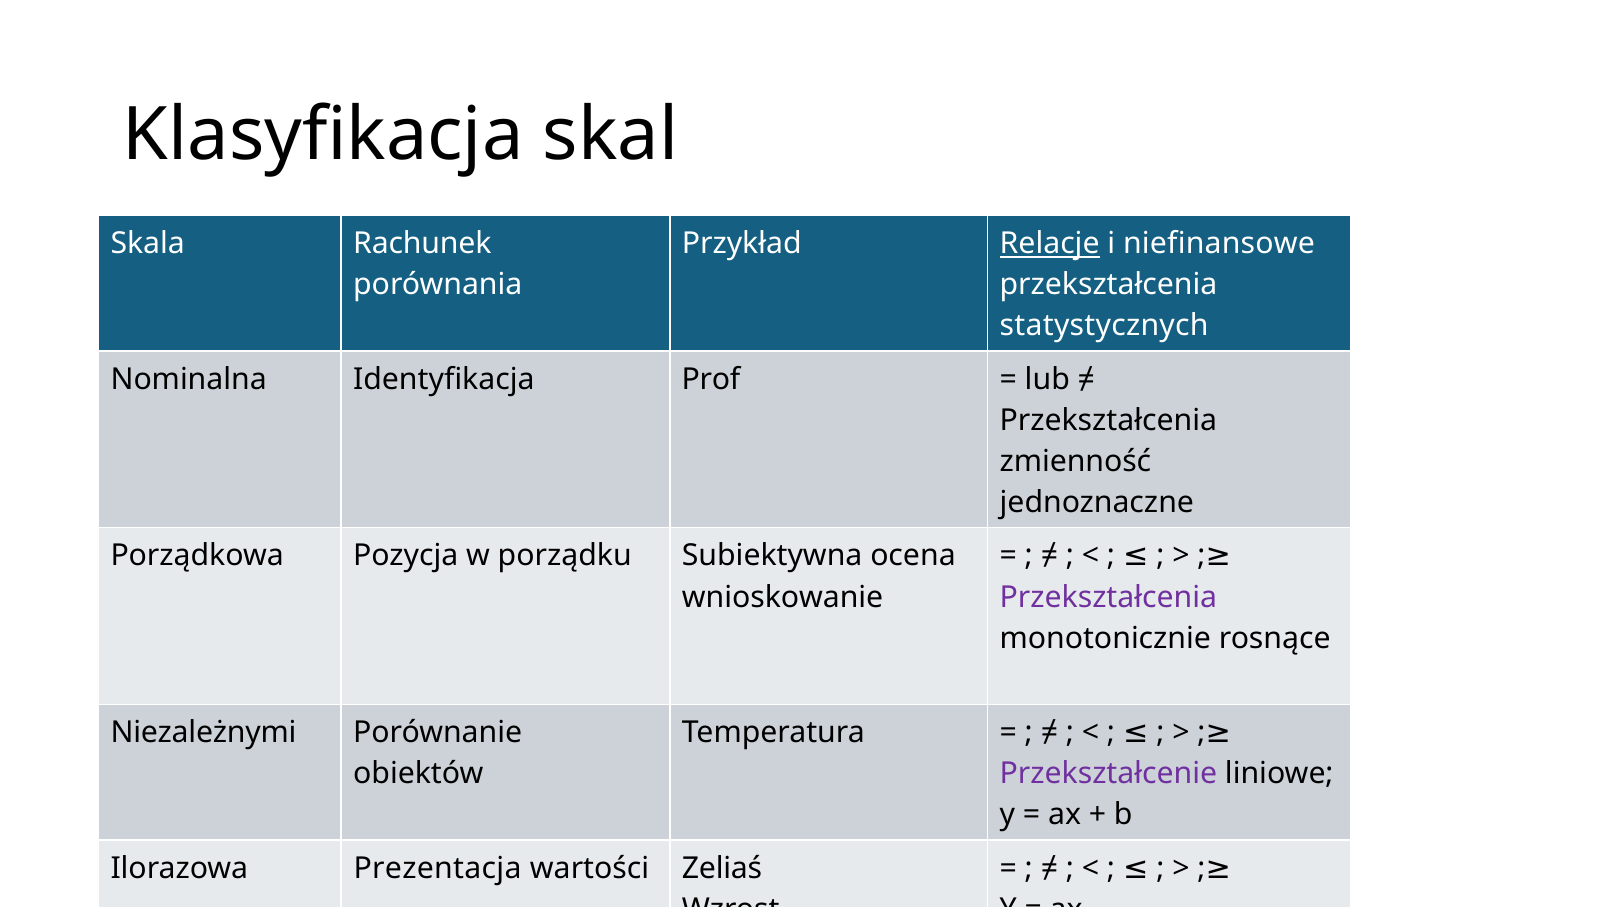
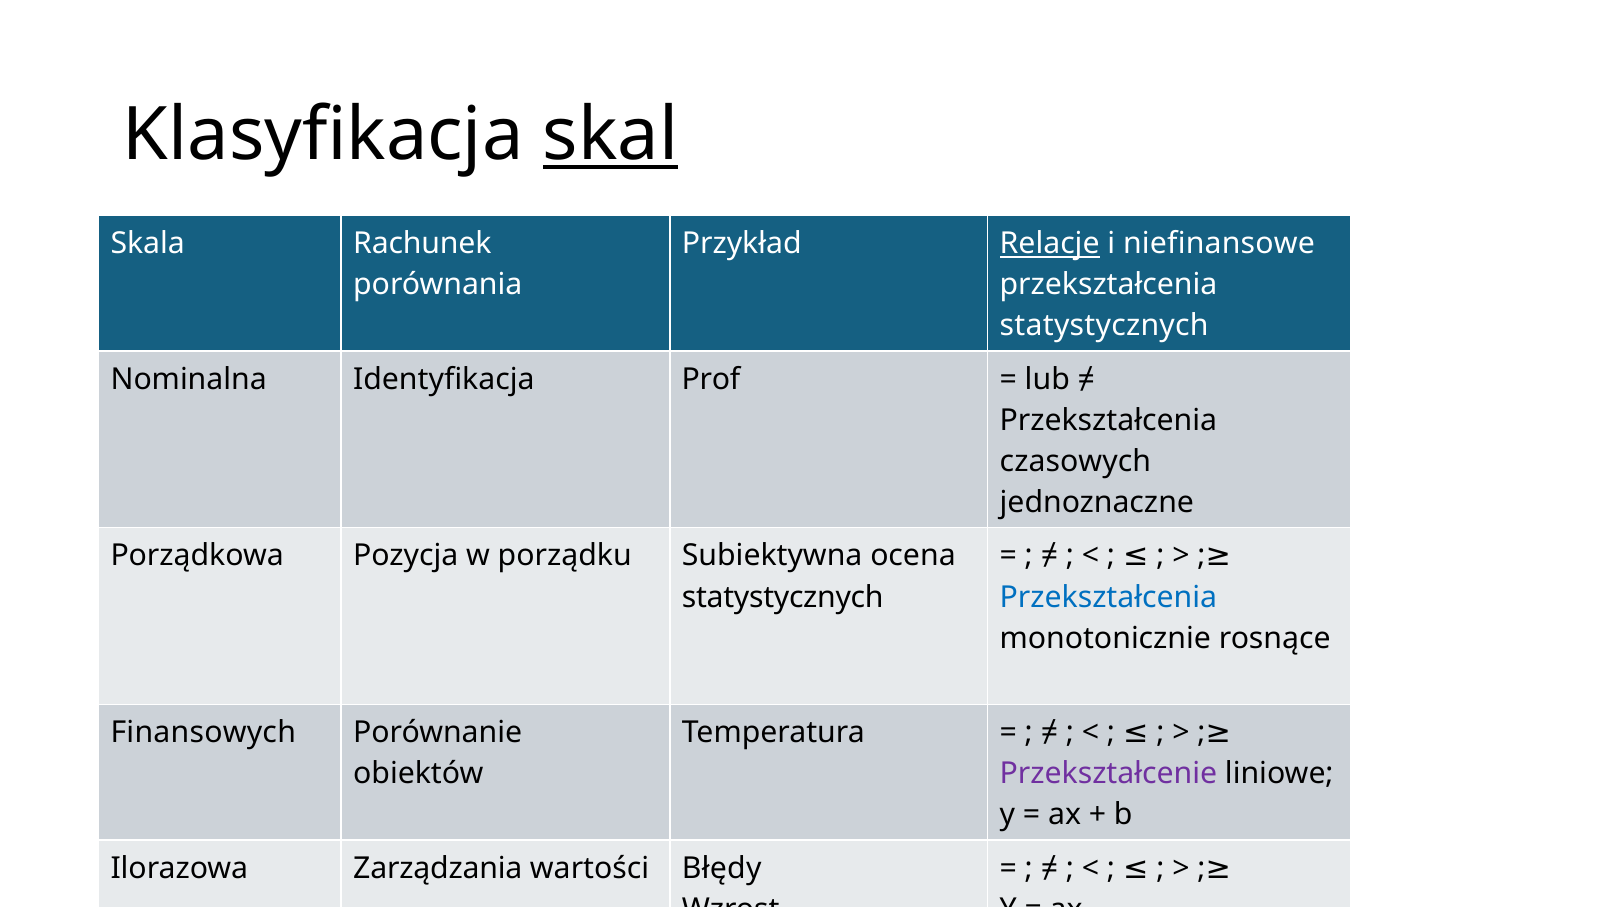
skal underline: none -> present (610, 135)
zmienność: zmienność -> czasowych (1075, 462)
wnioskowanie: wnioskowanie -> statystycznych (783, 597)
Przekształcenia colour: purple -> blue (1108, 597)
Niezależnymi: Niezależnymi -> Finansowych (203, 733)
Prezentacja: Prezentacja -> Zarządzania (438, 868)
Zeliaś: Zeliaś -> Błędy (722, 868)
